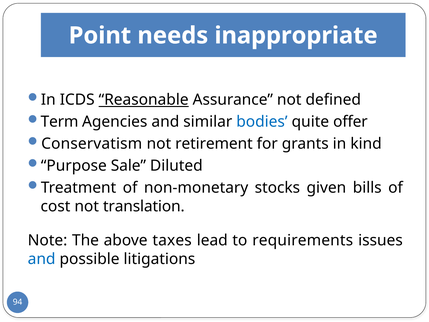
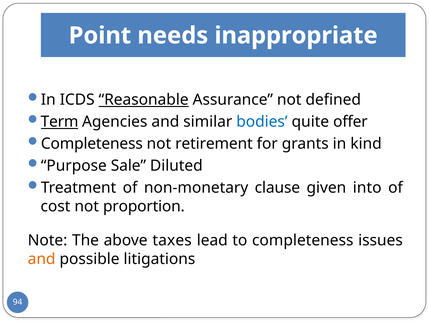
Term underline: none -> present (60, 122)
Conservatism: Conservatism -> Completeness (92, 144)
stocks: stocks -> clause (277, 188)
bills: bills -> into (367, 188)
translation: translation -> proportion (144, 206)
to requirements: requirements -> completeness (303, 240)
and colour: blue -> orange (42, 259)
